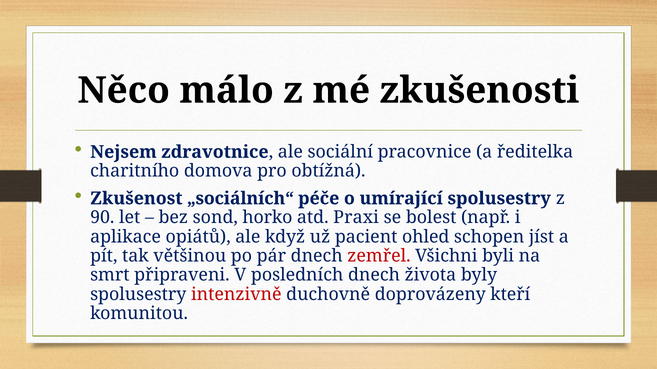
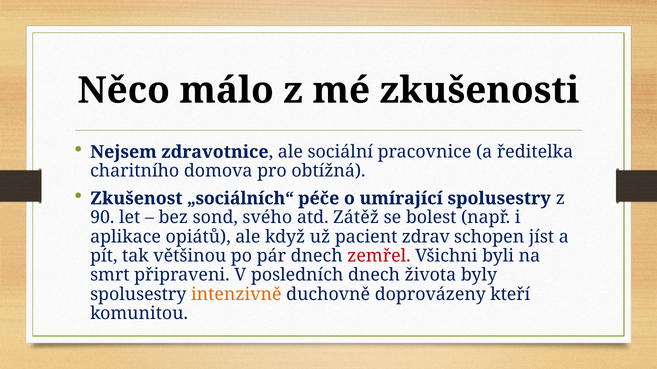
horko: horko -> svého (267, 218)
Praxi: Praxi -> Zátěž (356, 218)
ohled: ohled -> zdrav (426, 237)
intenzivně colour: red -> orange (236, 295)
